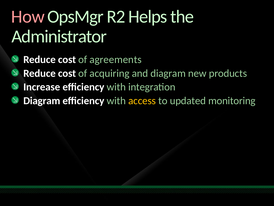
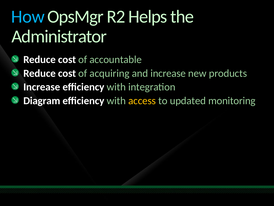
How colour: pink -> light blue (28, 17)
agreements: agreements -> accountable (116, 60)
and diagram: diagram -> increase (168, 73)
